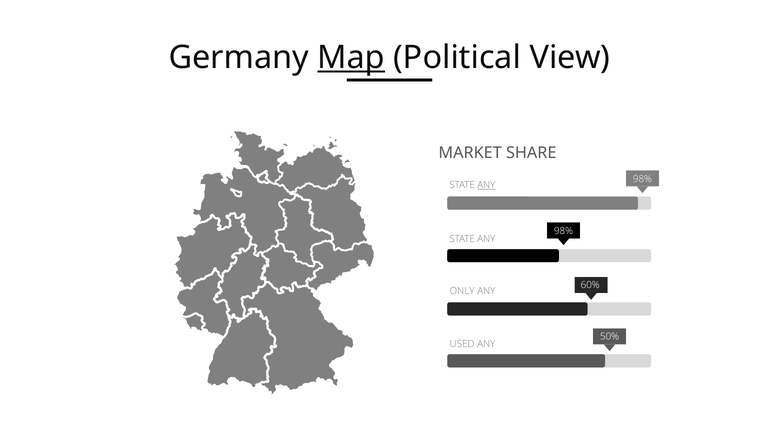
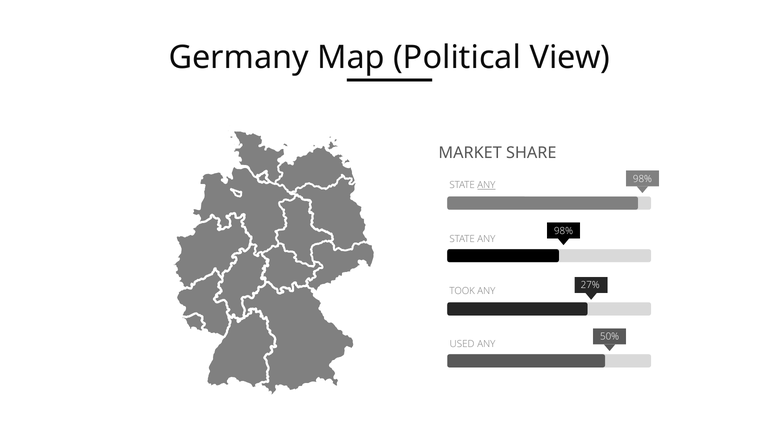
Map underline: present -> none (351, 57)
60%: 60% -> 27% (590, 285)
ONLY: ONLY -> TOOK (462, 291)
